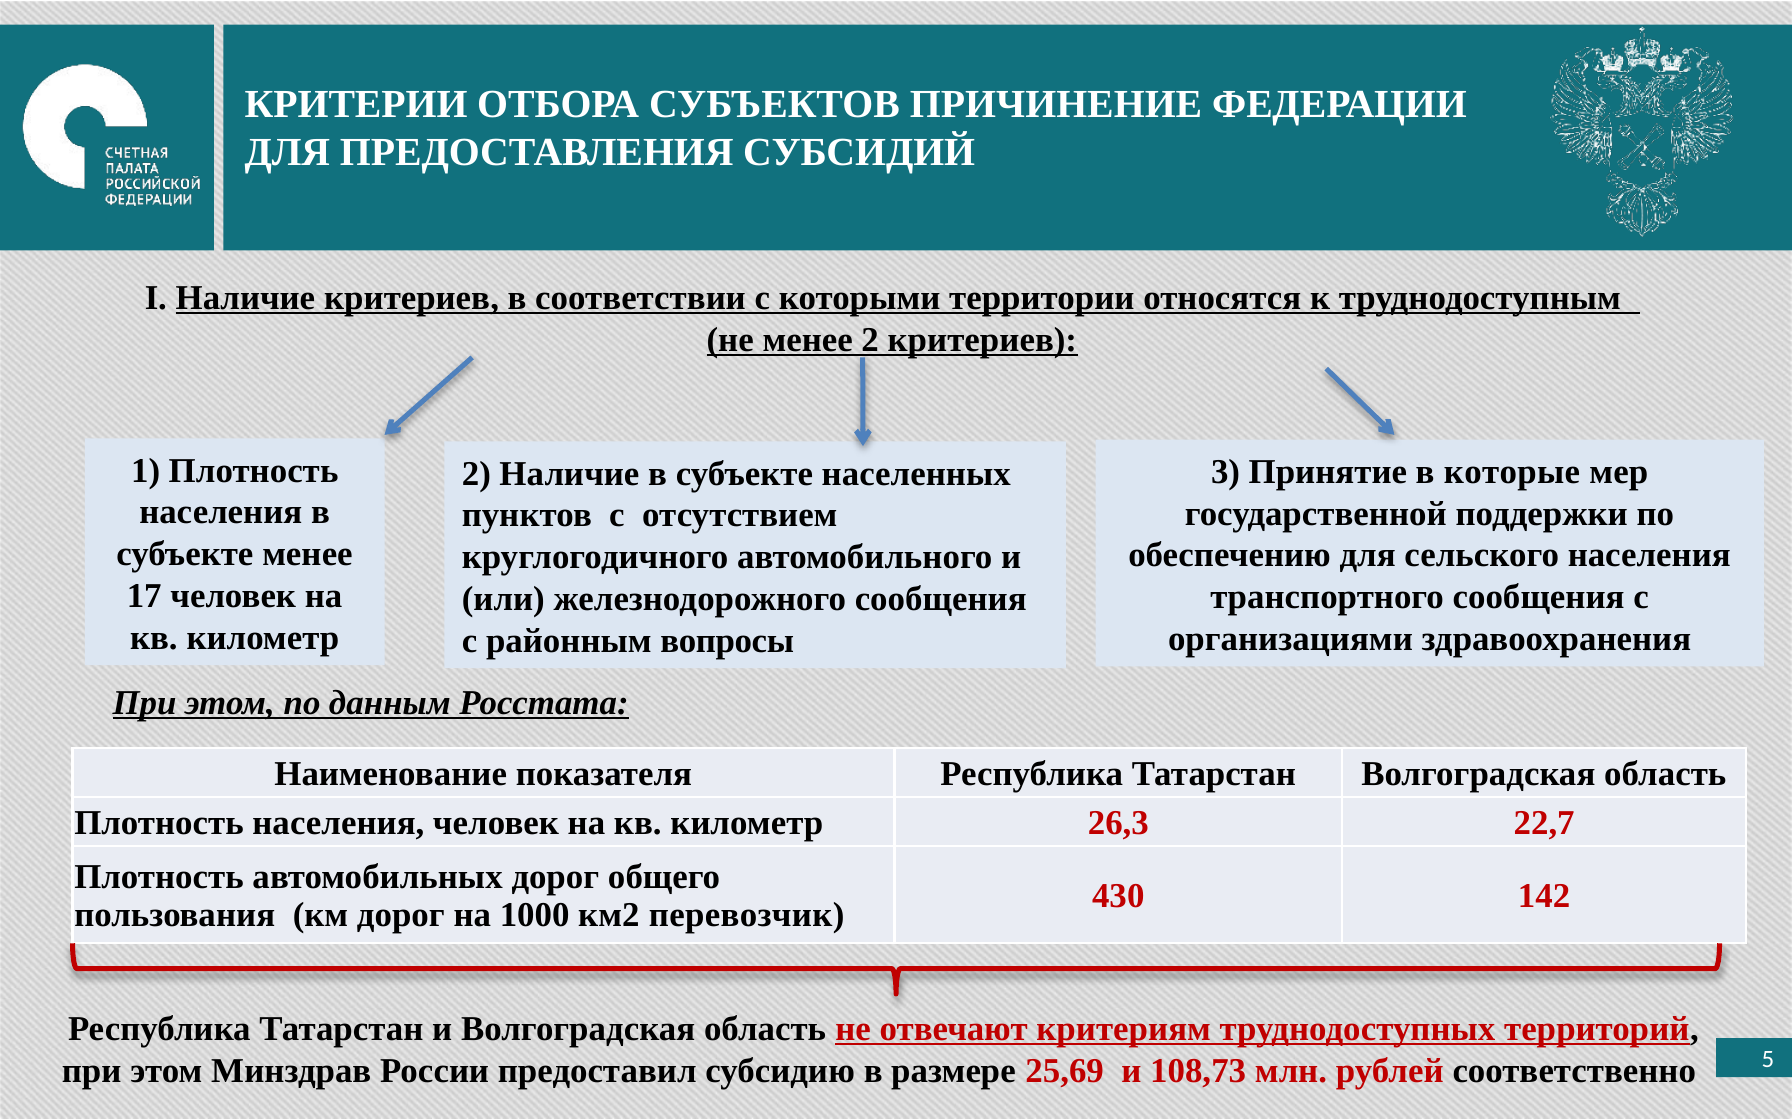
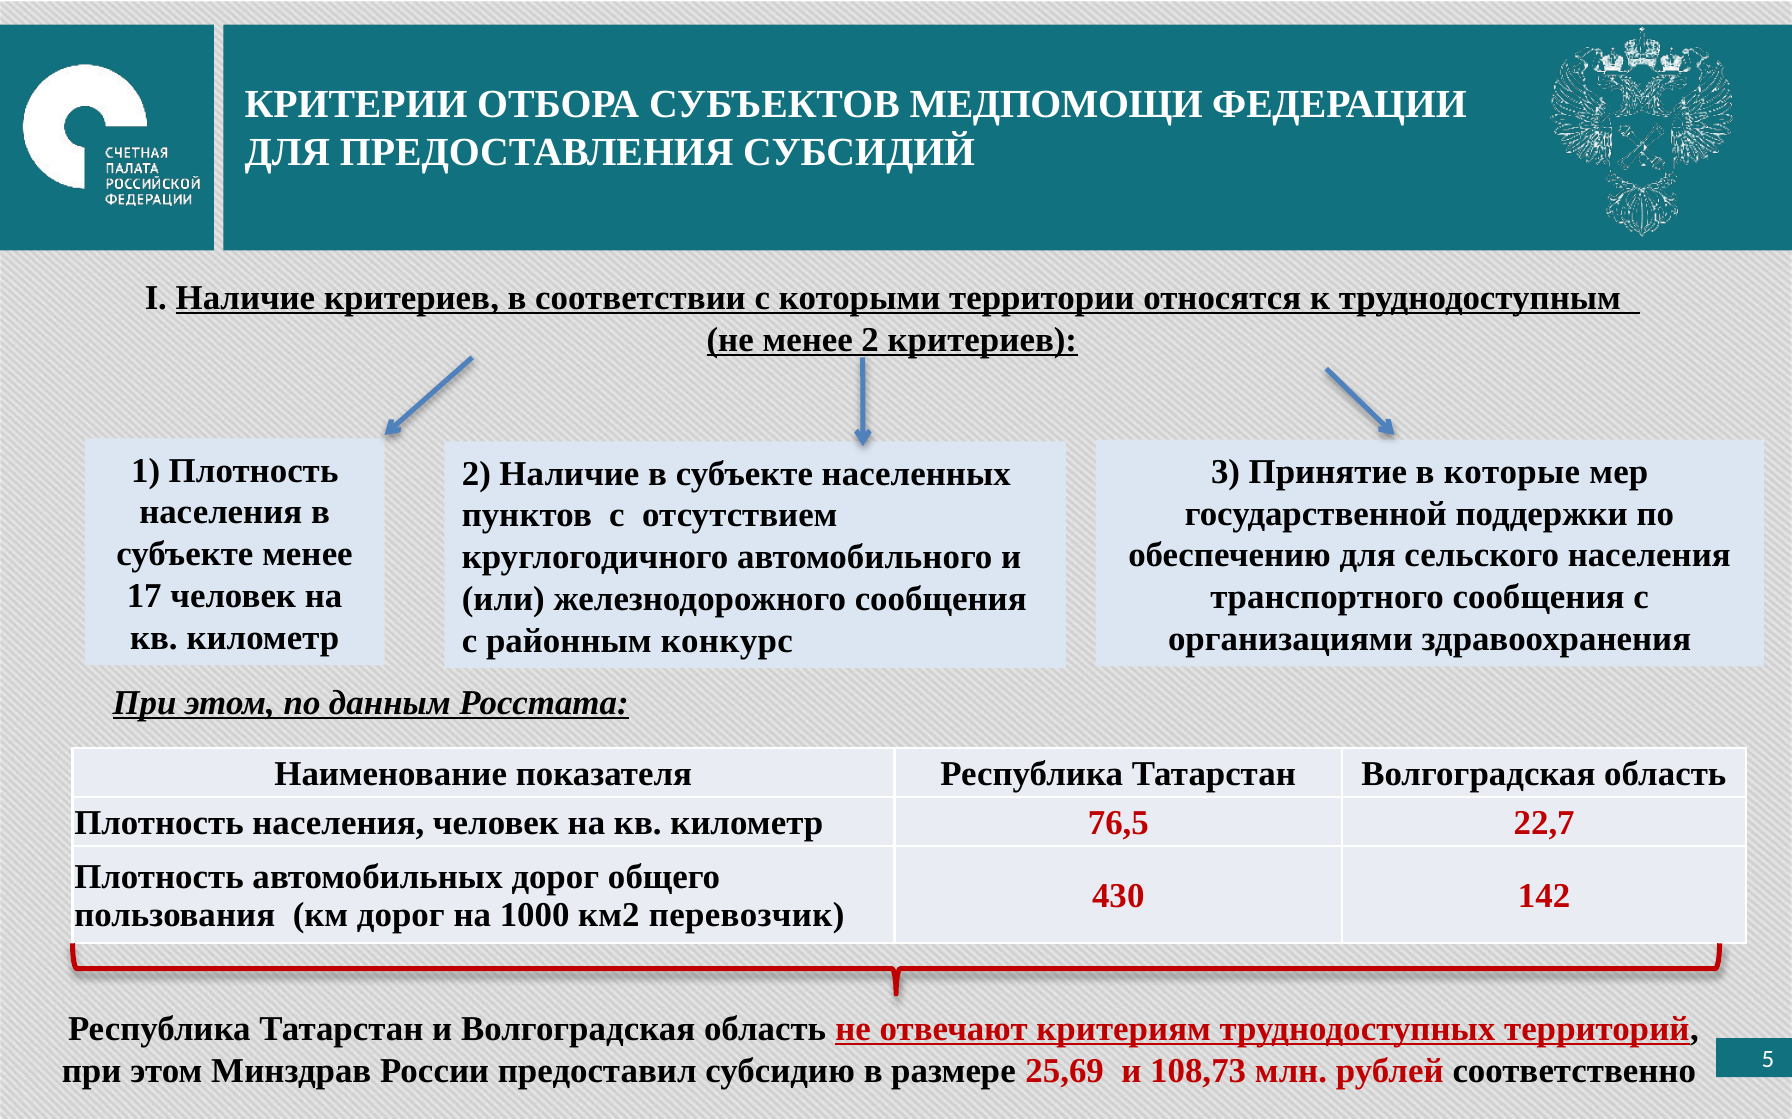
ПРИЧИНЕНИЕ: ПРИЧИНЕНИЕ -> МЕДПОМОЩИ (1056, 104)
вопросы: вопросы -> конкурс (727, 641)
26,3: 26,3 -> 76,5 (1118, 823)
